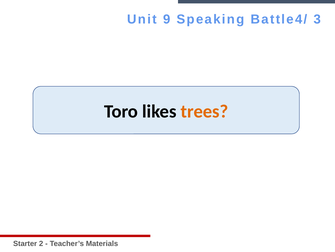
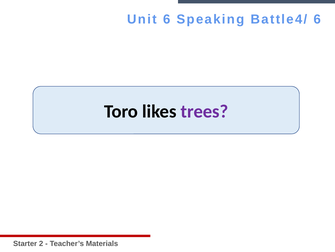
Unit 9: 9 -> 6 (167, 19)
Battle4/ 3: 3 -> 6 (317, 19)
trees colour: orange -> purple (204, 111)
